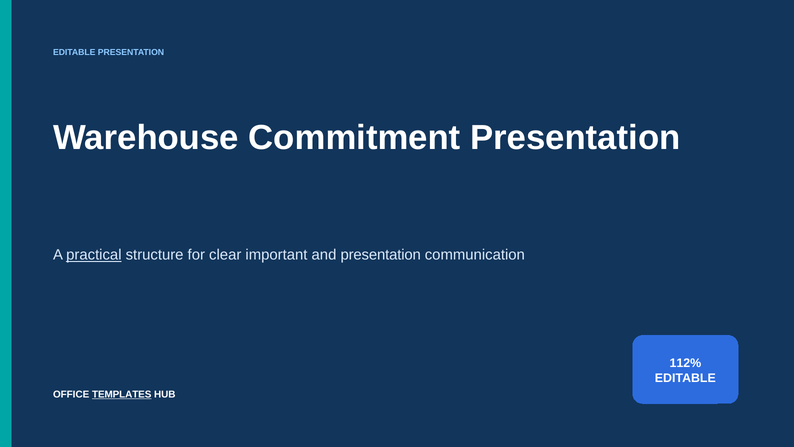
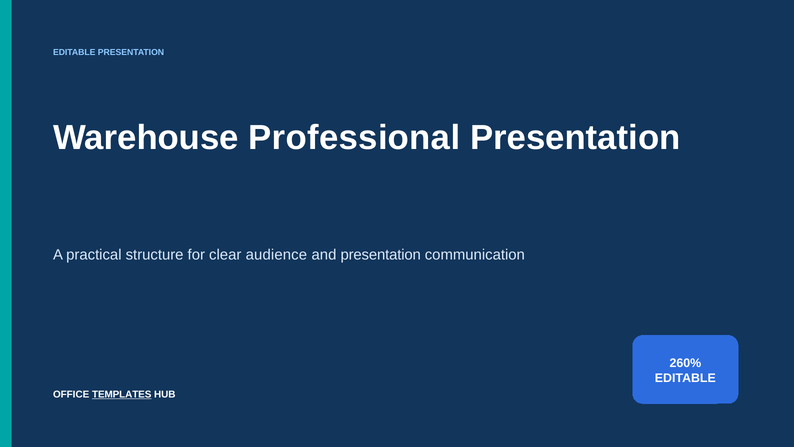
Commitment: Commitment -> Professional (354, 138)
practical underline: present -> none (94, 255)
important: important -> audience (276, 255)
112%: 112% -> 260% (685, 363)
